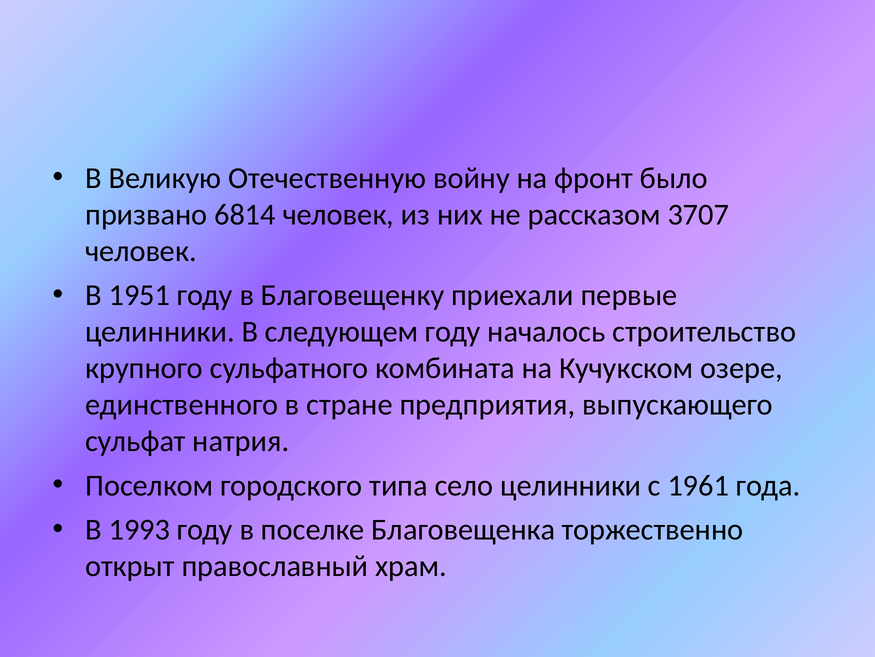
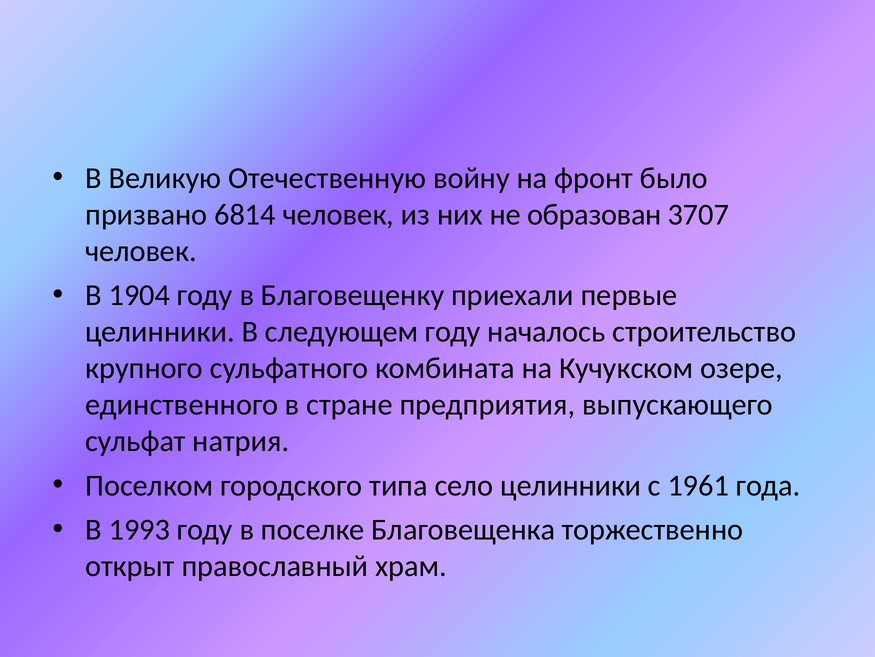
рассказом: рассказом -> образован (594, 214)
1951: 1951 -> 1904 (139, 295)
